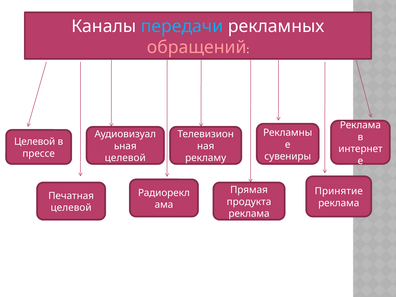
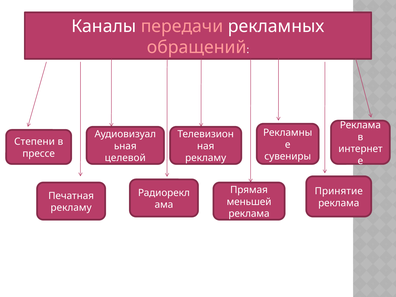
передачи colour: light blue -> pink (182, 26)
Целевой: Целевой -> Степени (35, 142)
продукта: продукта -> меньшей (249, 202)
целевой: целевой -> рекламу (71, 208)
